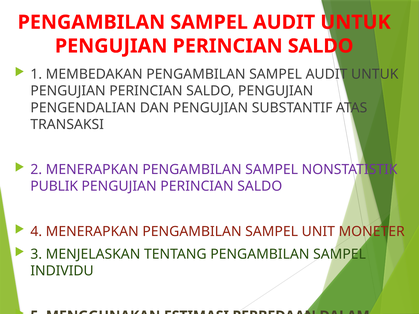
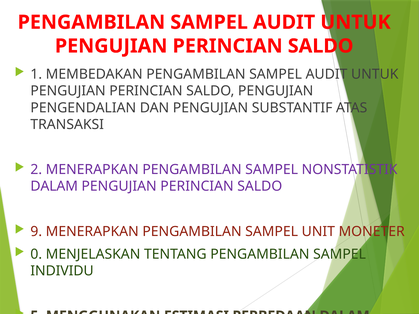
PUBLIK: PUBLIK -> DALAM (54, 187)
4: 4 -> 9 (36, 232)
3: 3 -> 0 (36, 254)
